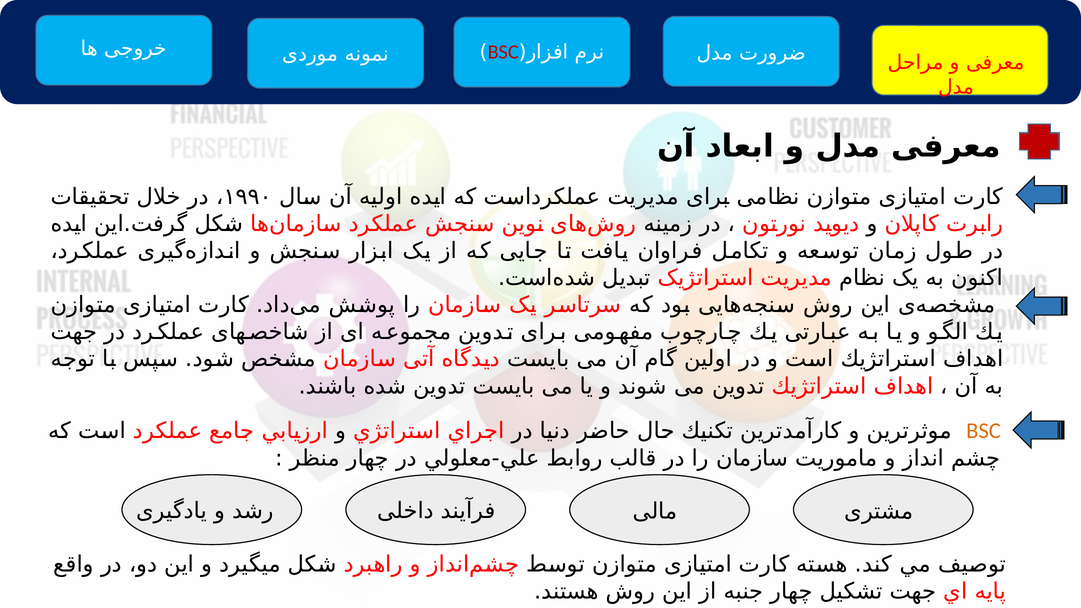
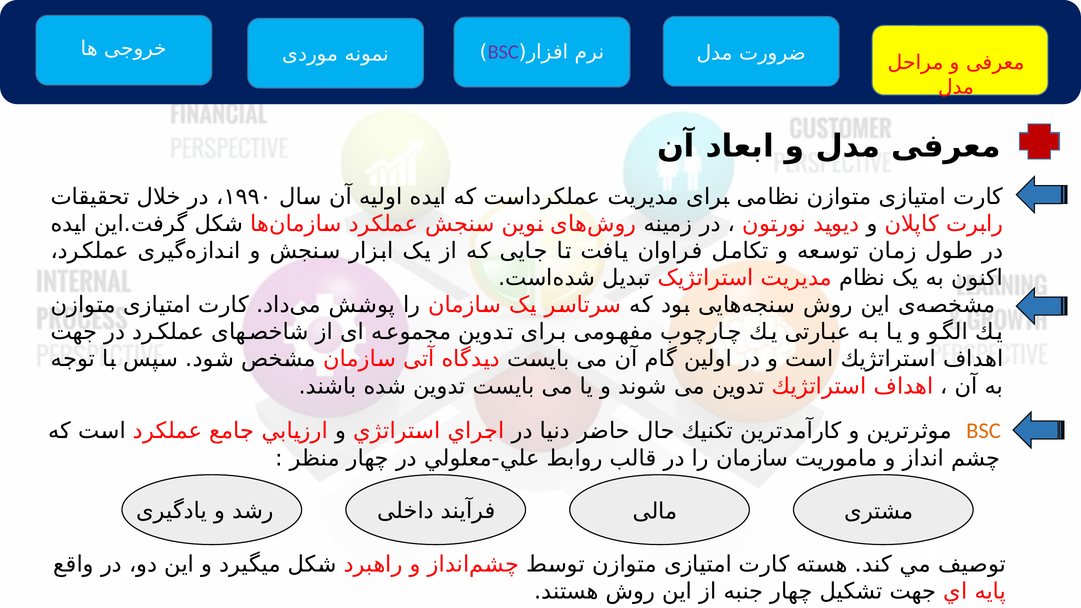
BSC colour: red -> purple (503, 52)
